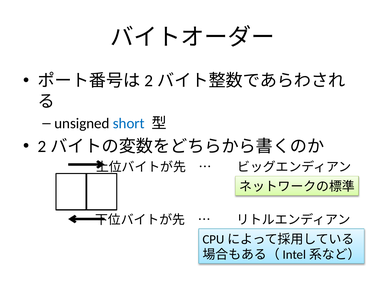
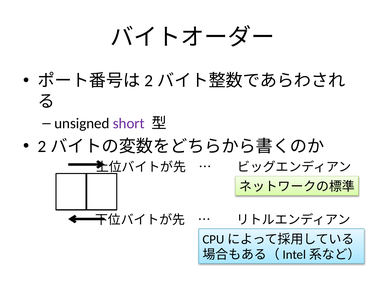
short colour: blue -> purple (129, 123)
